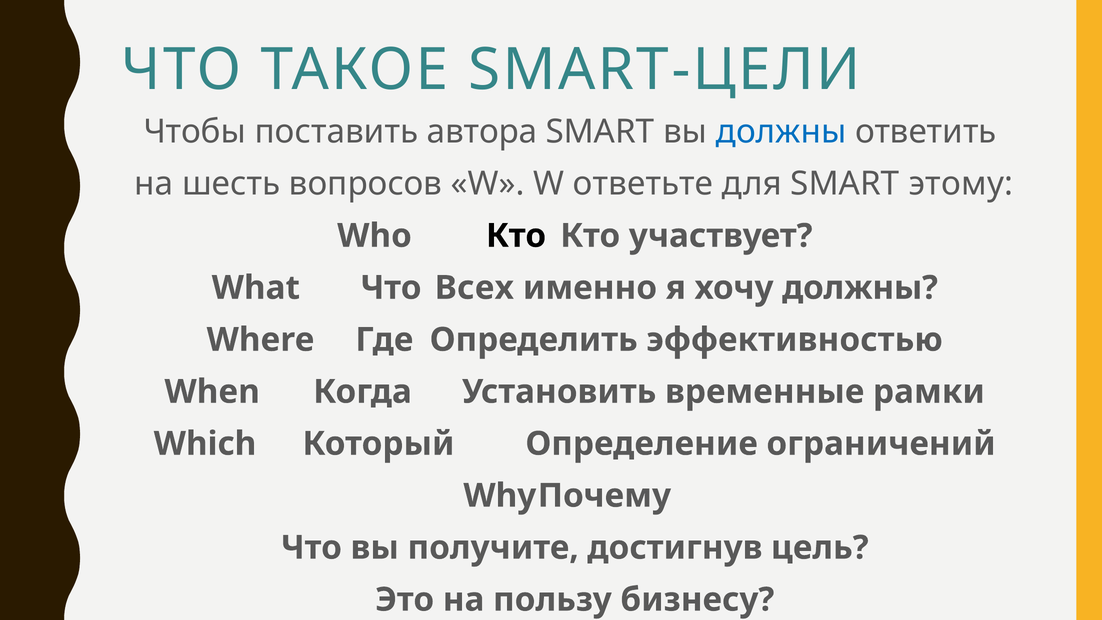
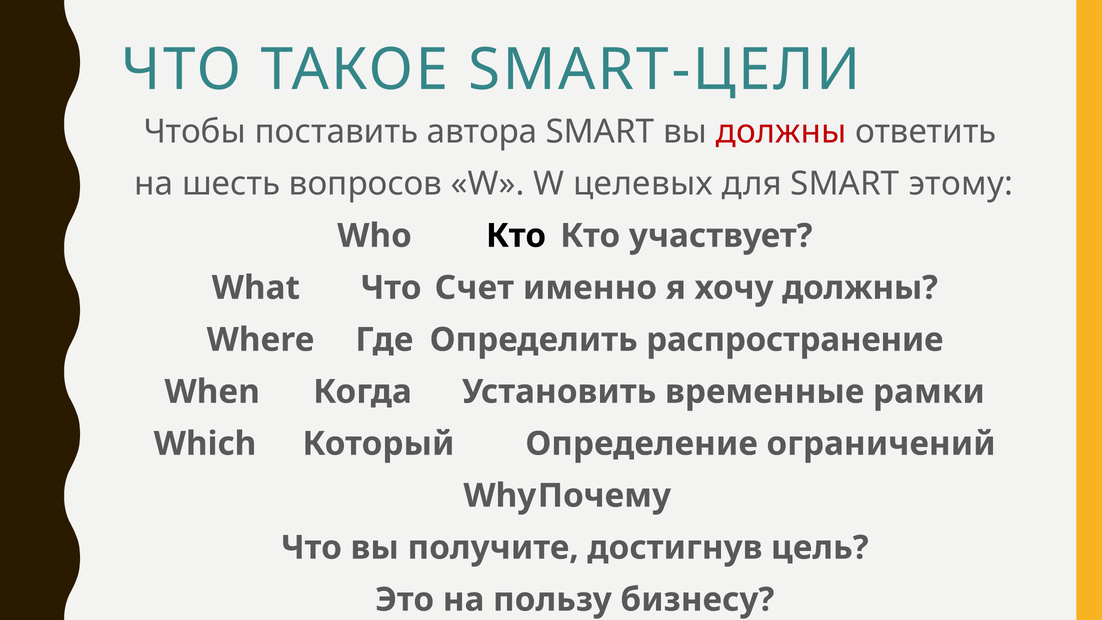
должны colour: blue -> red (781, 132)
ответьте: ответьте -> целевых (643, 184)
Всех: Всех -> Счет (474, 288)
эффективностью: эффективностью -> распространение (795, 340)
